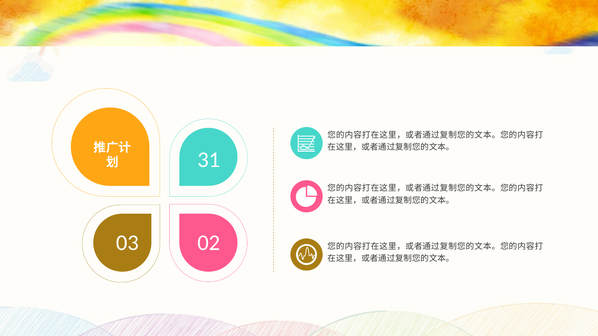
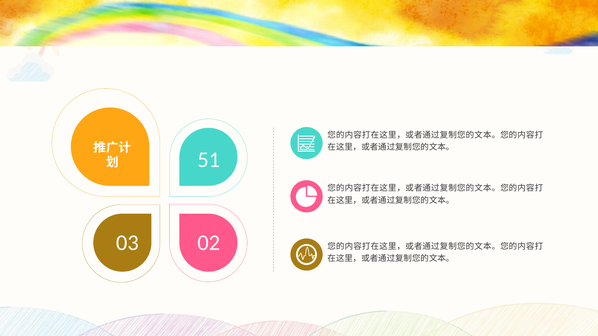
31: 31 -> 51 (209, 160)
